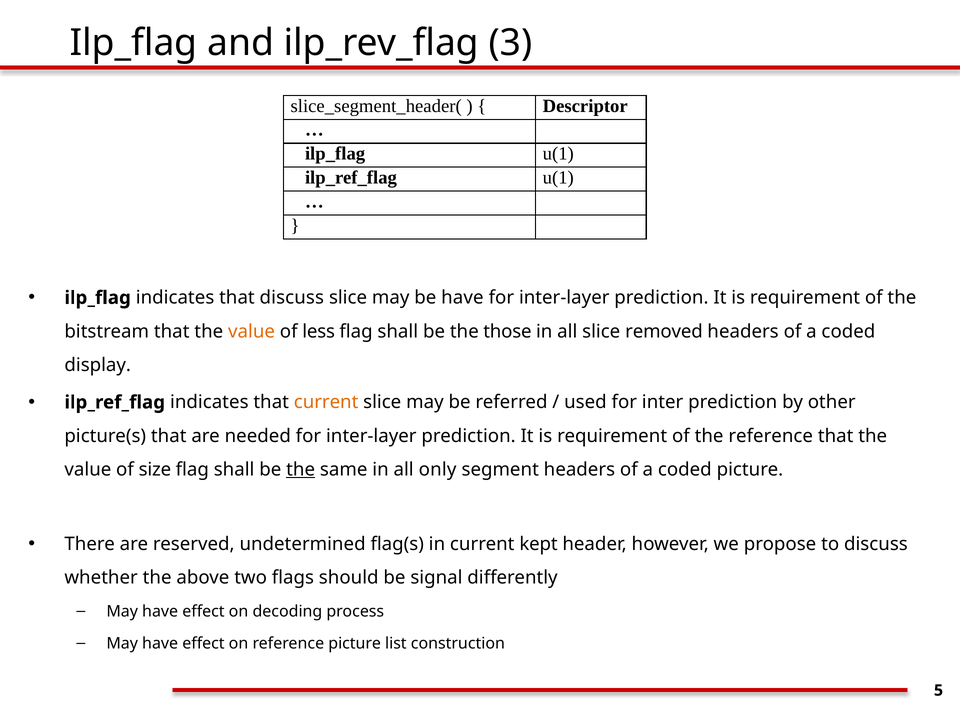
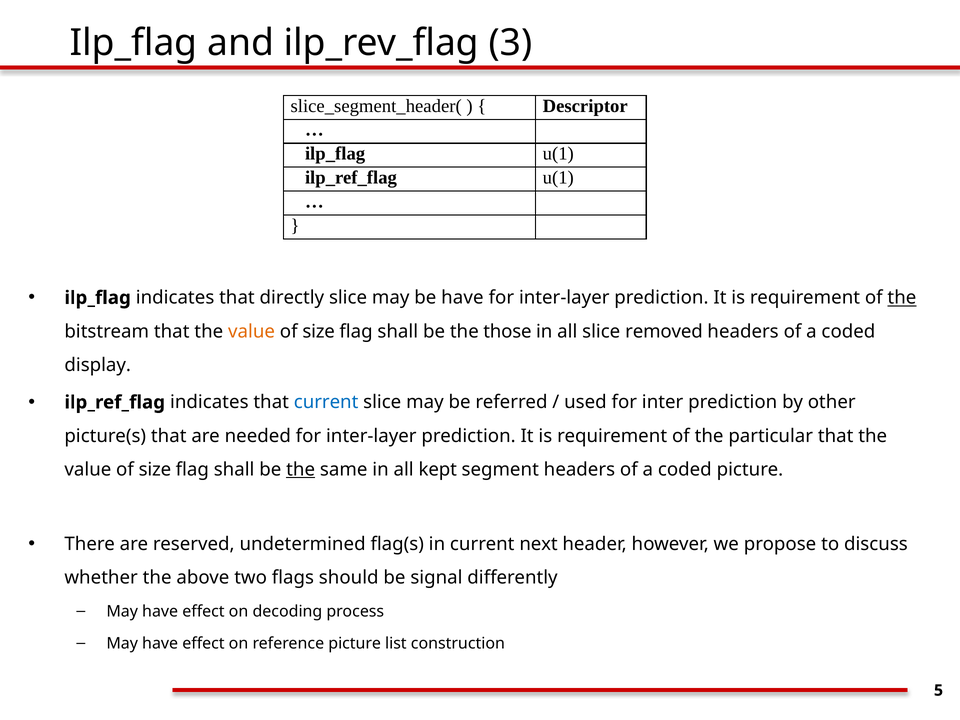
that discuss: discuss -> directly (292, 298)
the underline: none -> present (902, 298)
less: less -> size (319, 331)
current colour: orange -> blue (326, 402)
the reference: reference -> particular (771, 436)
only: only -> kept (438, 470)
kept: kept -> next (539, 544)
